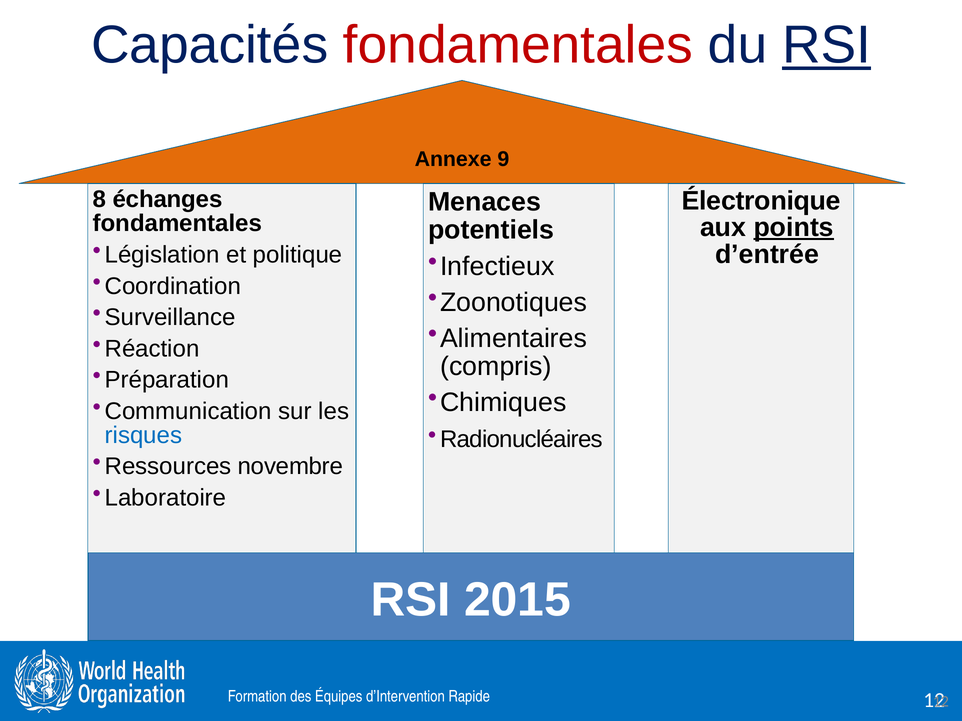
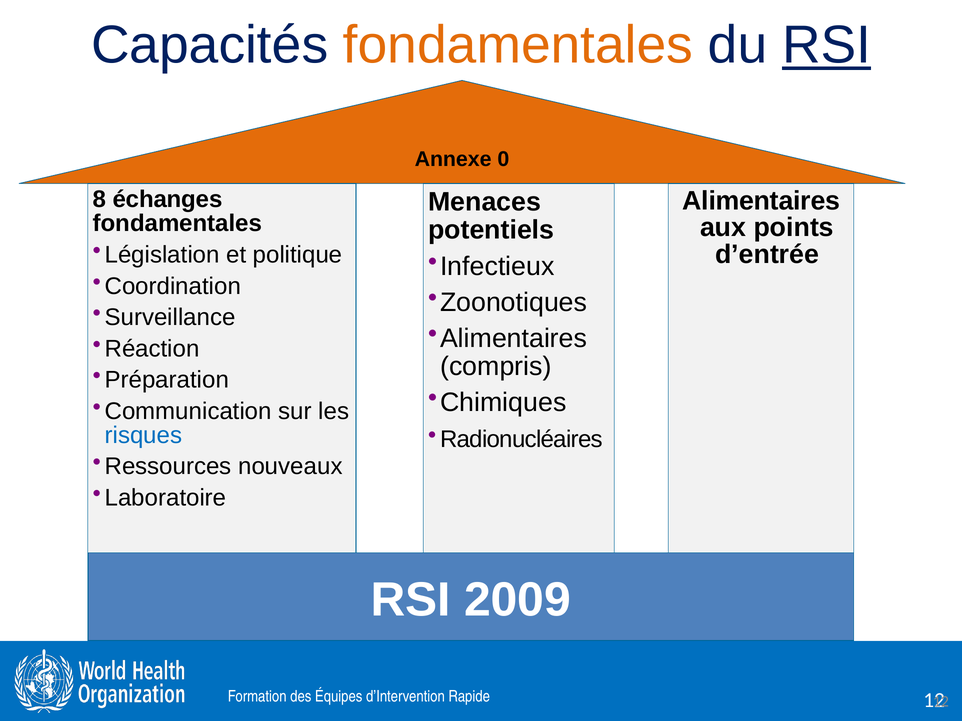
fondamentales colour: red -> orange (518, 45)
9: 9 -> 0 (503, 159)
Électronique: Électronique -> Alimentaires (761, 201)
points underline: present -> none (794, 228)
novembre: novembre -> nouveaux (290, 467)
2015: 2015 -> 2009 (517, 600)
